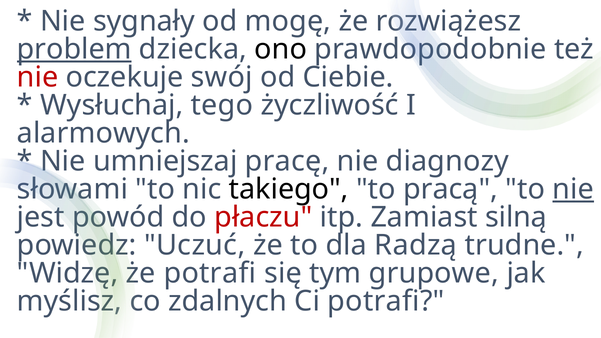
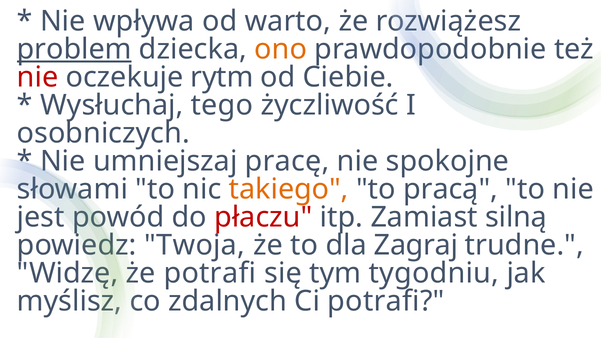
sygnały: sygnały -> wpływa (144, 21)
mogę: mogę -> warto (288, 21)
ono colour: black -> orange (281, 49)
swój: swój -> rytm (222, 77)
alarmowych: alarmowych -> osobniczych (103, 133)
diagnozy: diagnozy -> spokojne (448, 161)
takiego colour: black -> orange (289, 189)
nie underline: present -> none (573, 189)
Uczuć: Uczuć -> Twoja (195, 245)
Radzą: Radzą -> Zagraj (416, 245)
grupowe: grupowe -> tygodniu (434, 273)
